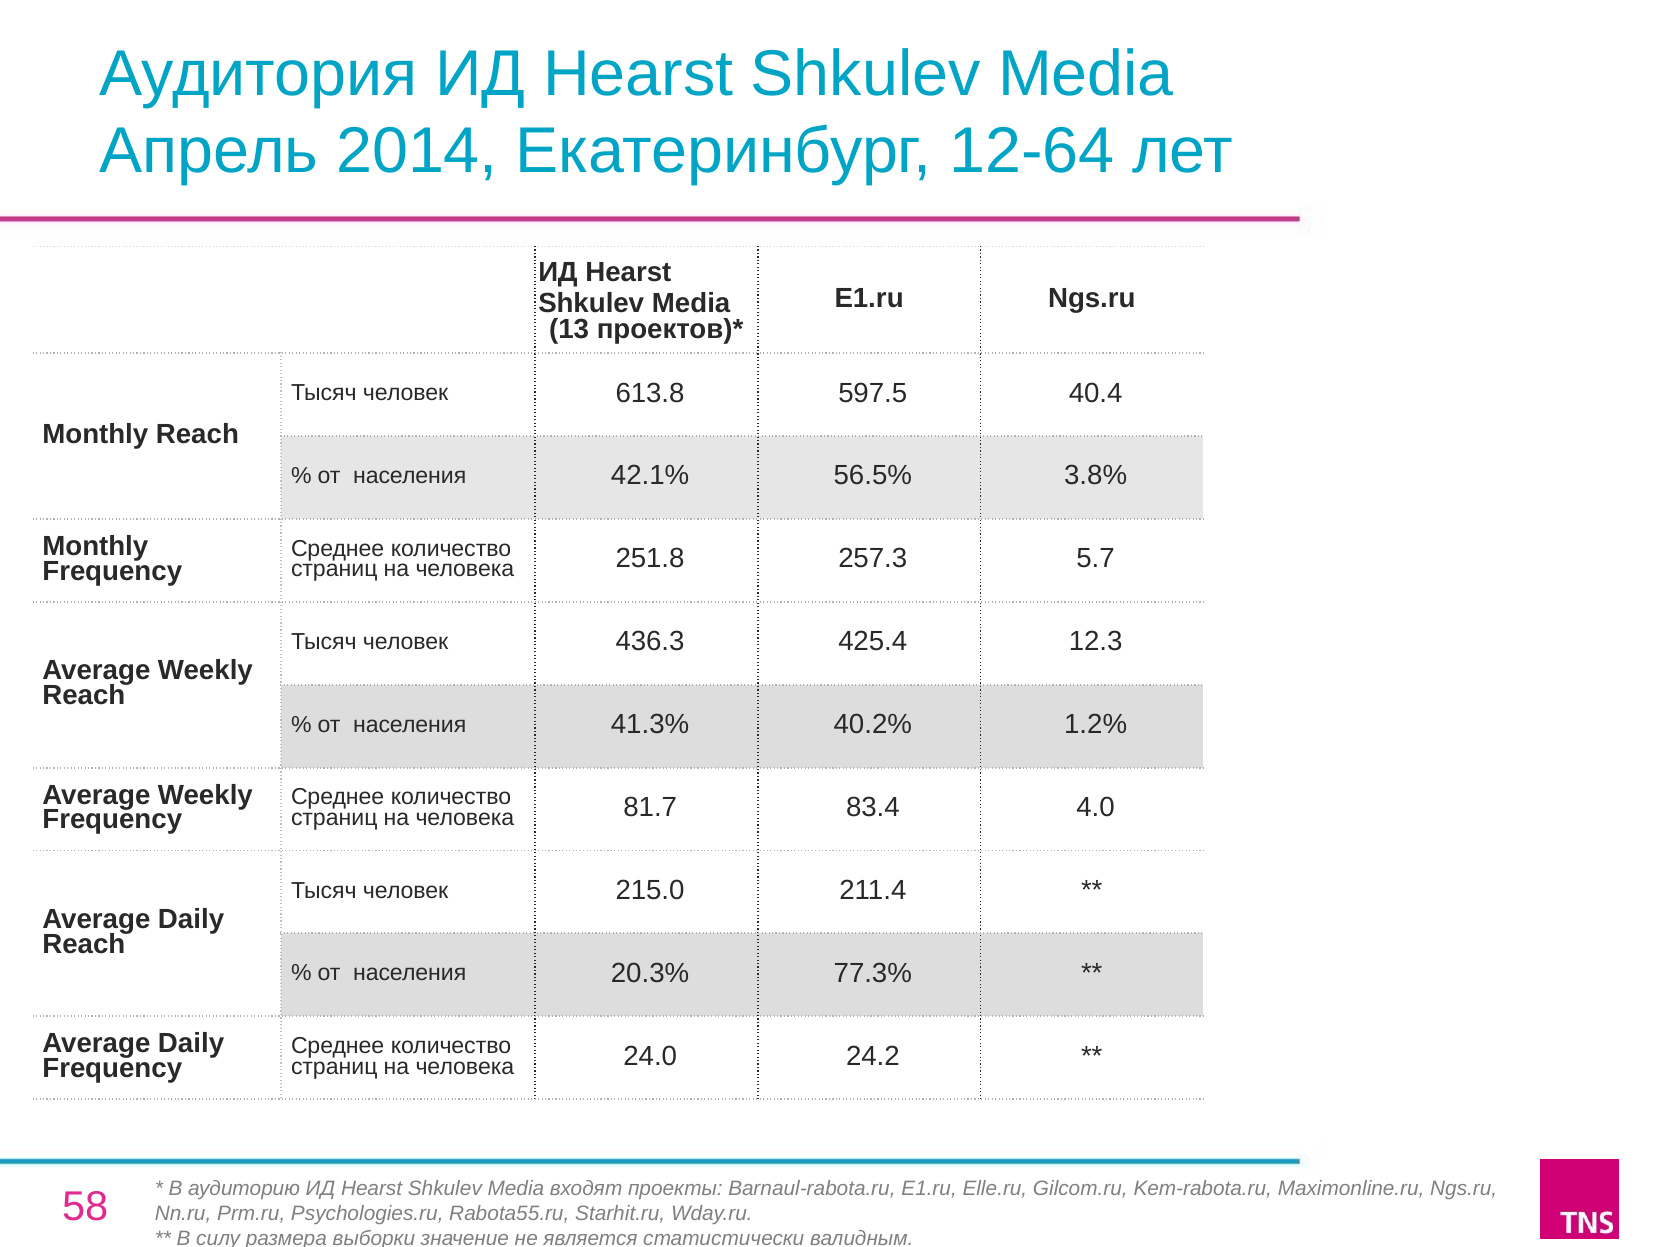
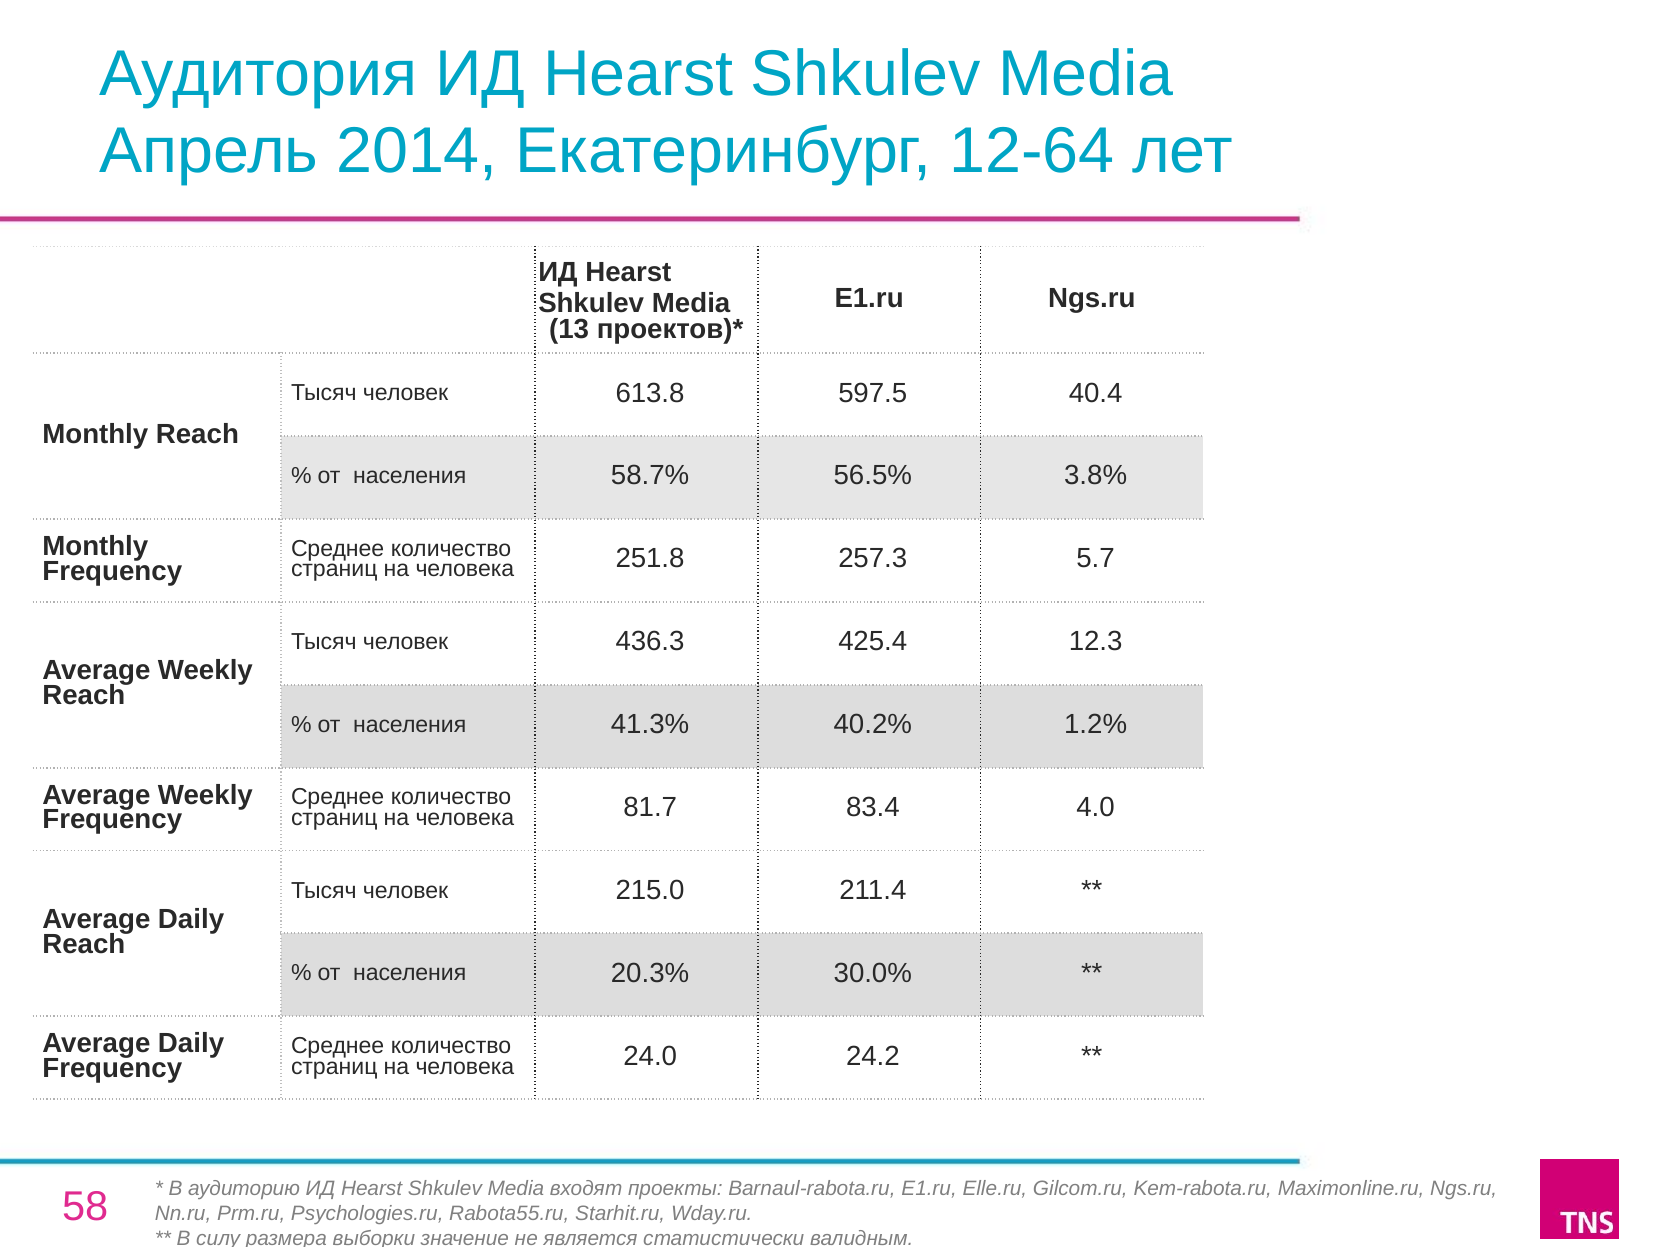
42.1%: 42.1% -> 58.7% (650, 476)
77.3%: 77.3% -> 30.0% (873, 973)
